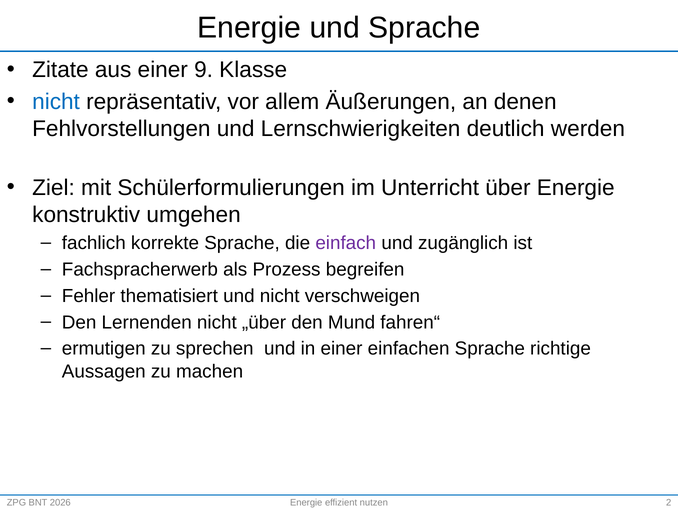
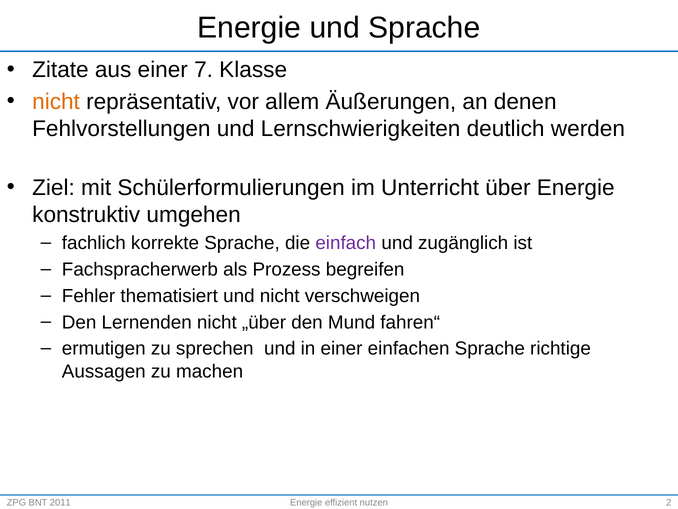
9: 9 -> 7 (204, 70)
nicht colour: blue -> orange (56, 102)
2026: 2026 -> 2011 (60, 502)
